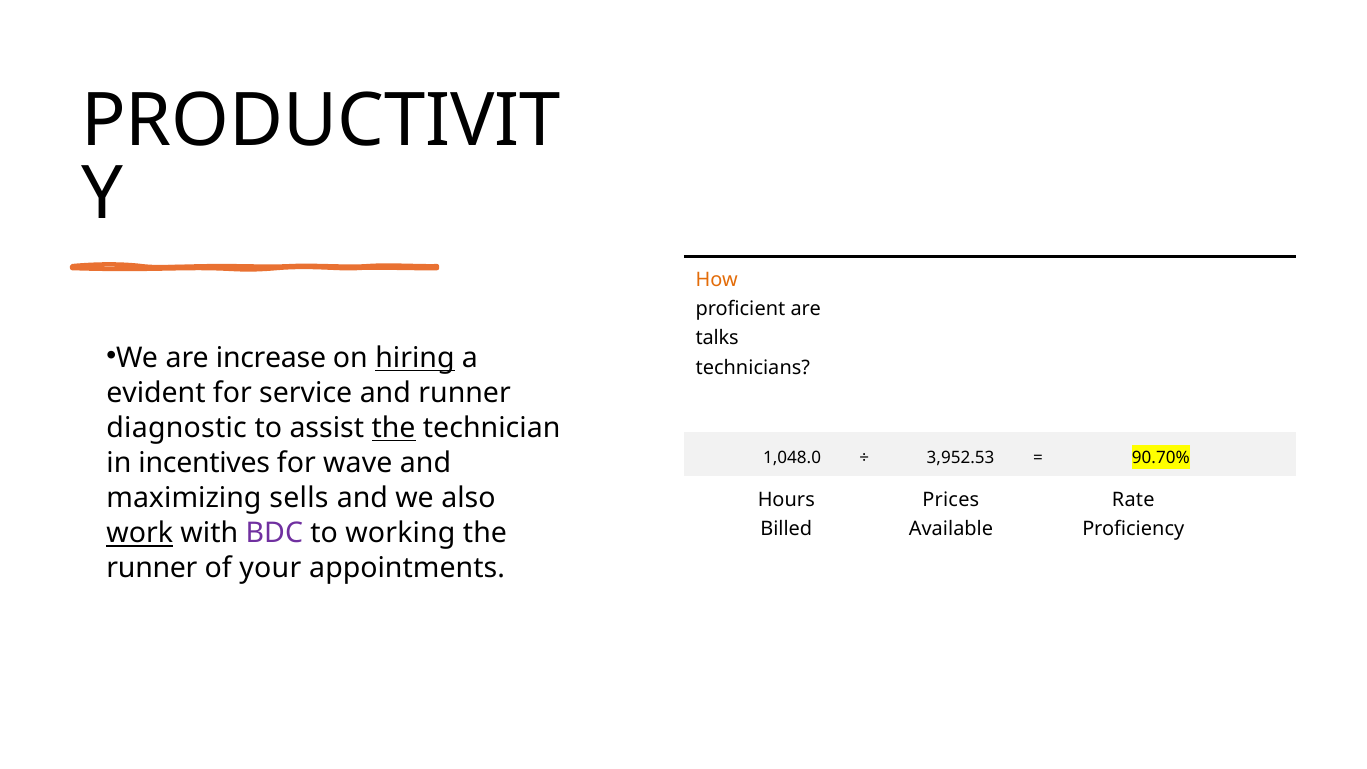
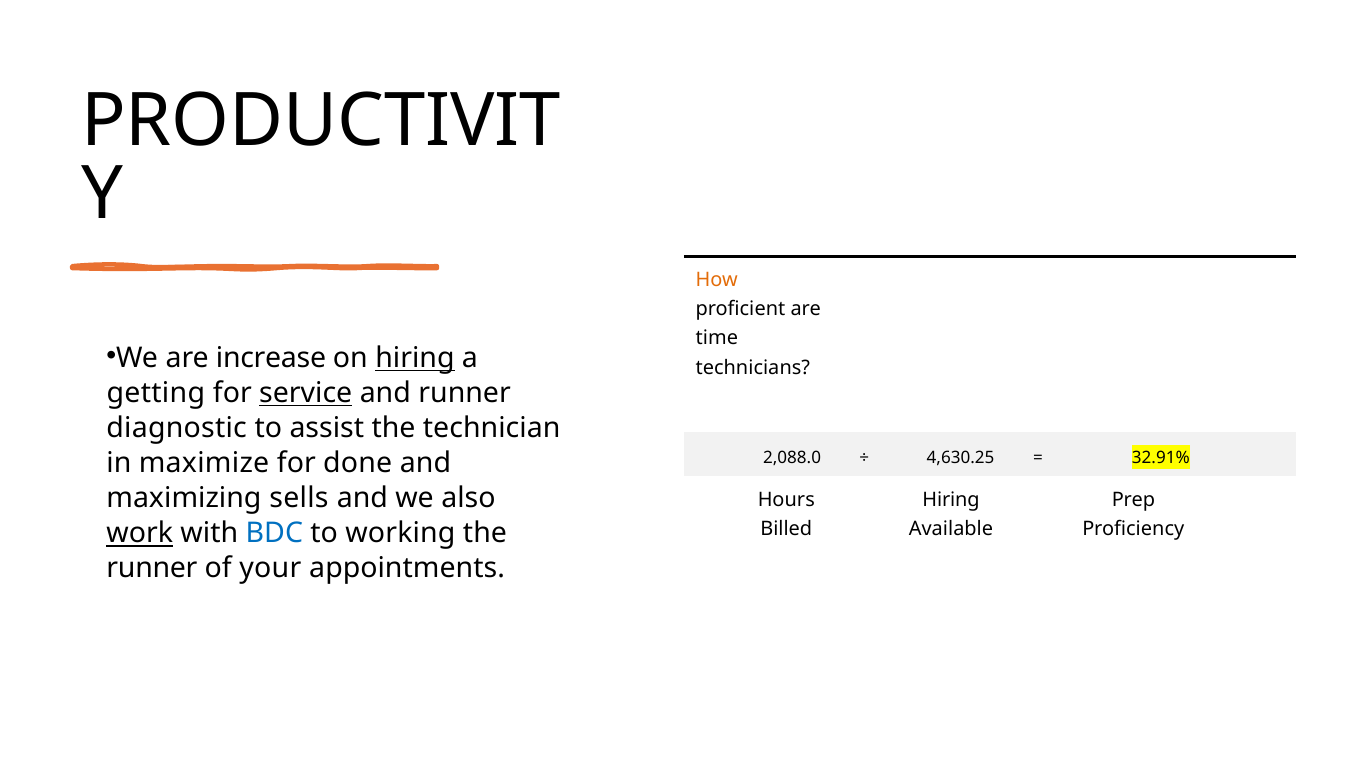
talks: talks -> time (717, 338)
evident: evident -> getting (156, 393)
service underline: none -> present (306, 393)
the underline: present -> none (394, 428)
1,048.0: 1,048.0 -> 2,088.0 (792, 458)
3,952.53: 3,952.53 -> 4,630.25 (961, 458)
90.70%: 90.70% -> 32.91% (1161, 458)
incentives: incentives -> maximize (204, 463)
wave: wave -> done (358, 463)
Prices: Prices -> Hiring (951, 500)
Rate: Rate -> Prep (1133, 500)
BDC colour: purple -> blue (274, 533)
